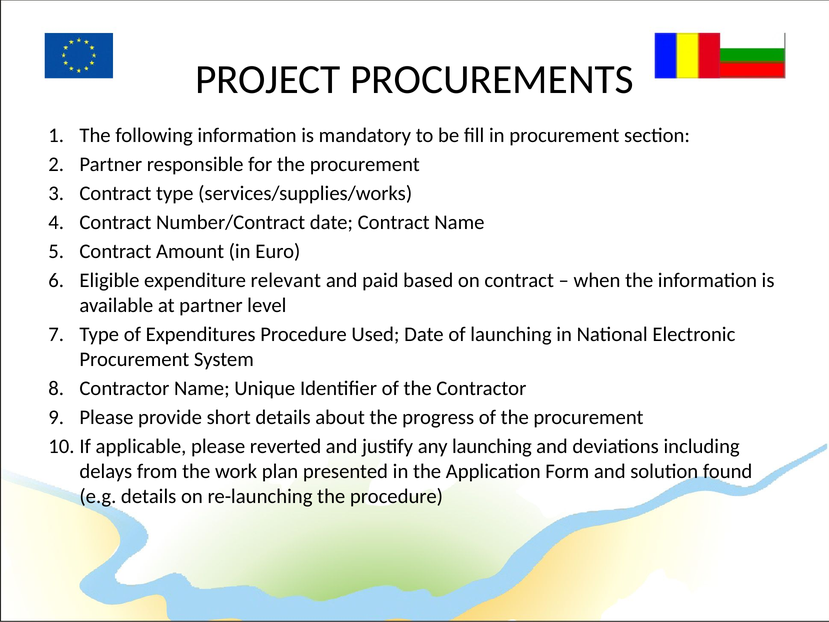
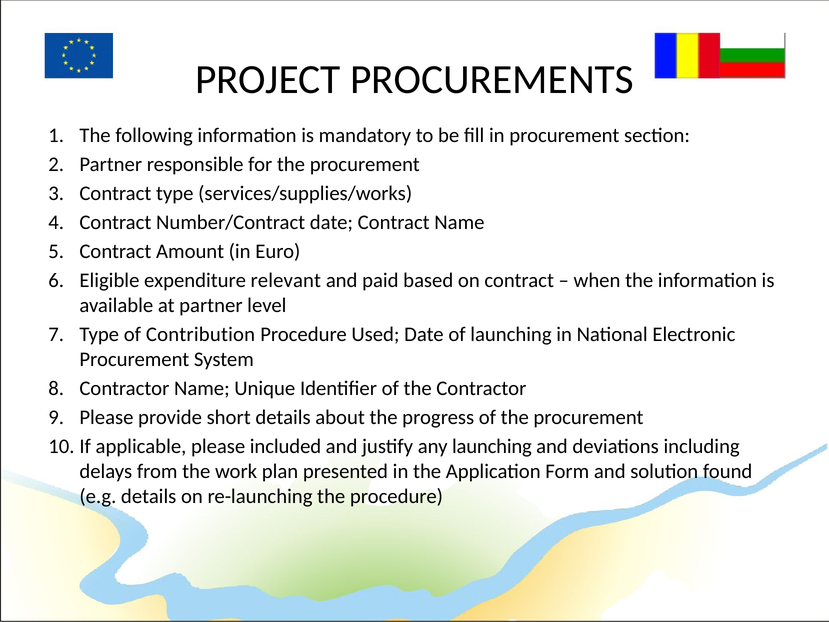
Expenditures: Expenditures -> Contribution (200, 334)
reverted: reverted -> included (286, 446)
